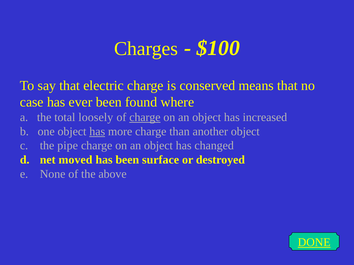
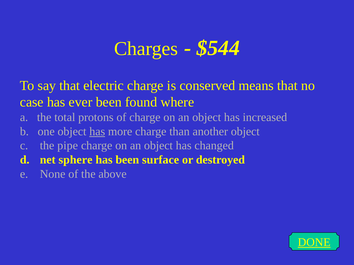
$100: $100 -> $544 (218, 48)
loosely: loosely -> protons (96, 118)
charge underline: present -> none (145, 118)
moved: moved -> sphere (75, 160)
